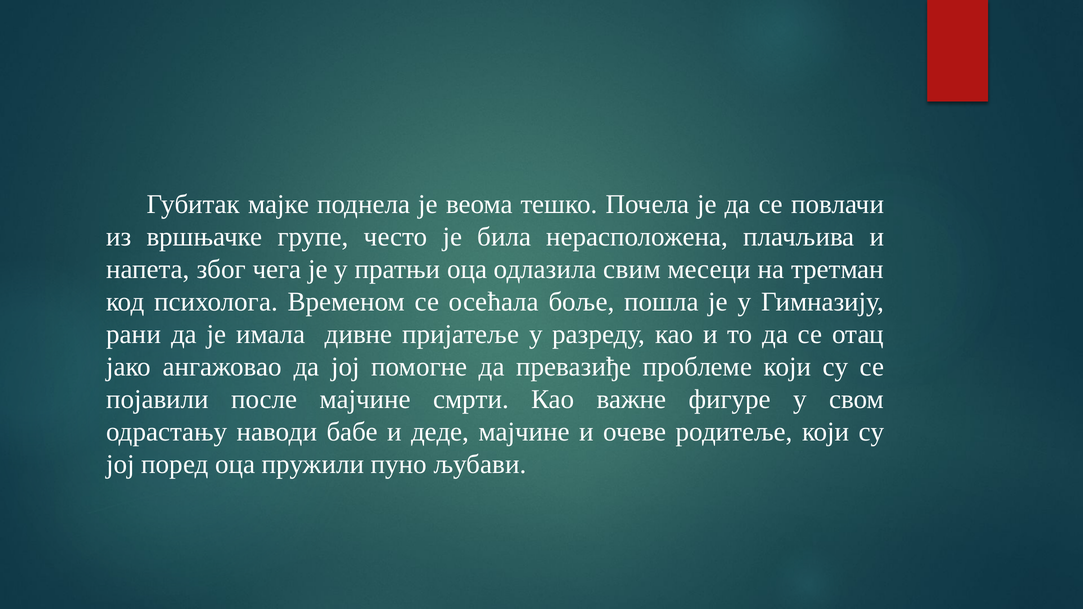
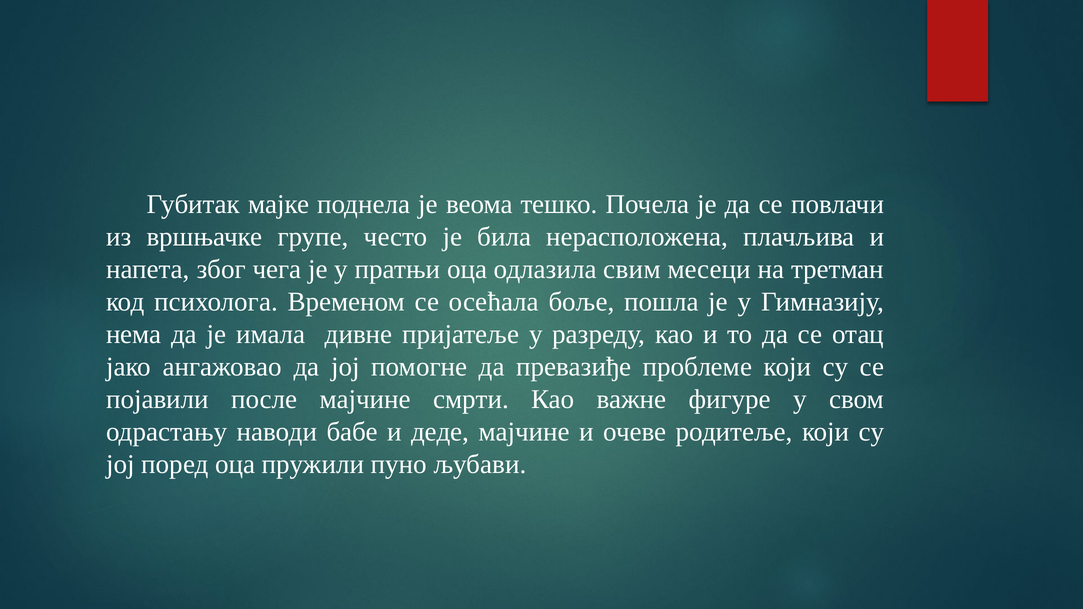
рани: рани -> нема (134, 335)
